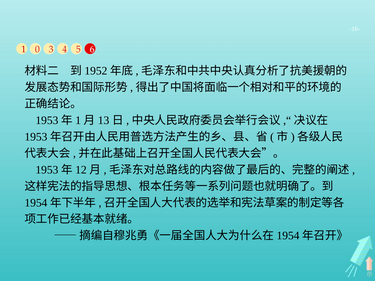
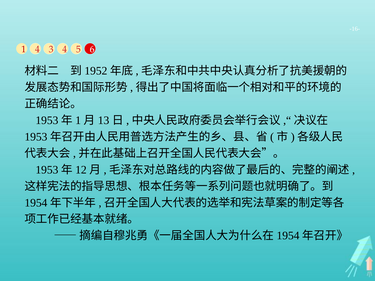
1 0: 0 -> 4 (37, 49)
